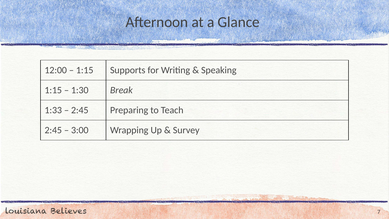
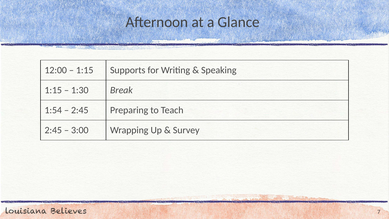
1:33: 1:33 -> 1:54 (53, 110)
